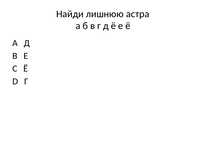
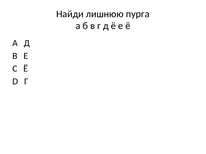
астра: астра -> пурга (138, 14)
